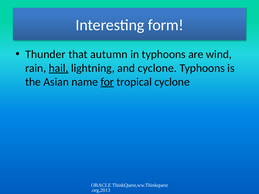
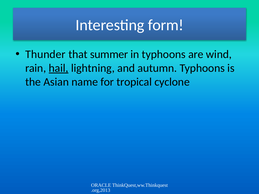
autumn: autumn -> summer (109, 54)
and cyclone: cyclone -> autumn (157, 68)
for underline: present -> none (107, 82)
